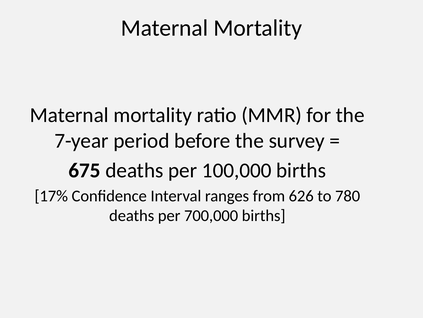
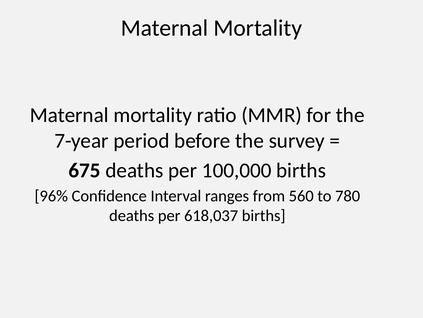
17%: 17% -> 96% (51, 196)
626: 626 -> 560 (301, 196)
700,000: 700,000 -> 618,037 (211, 215)
